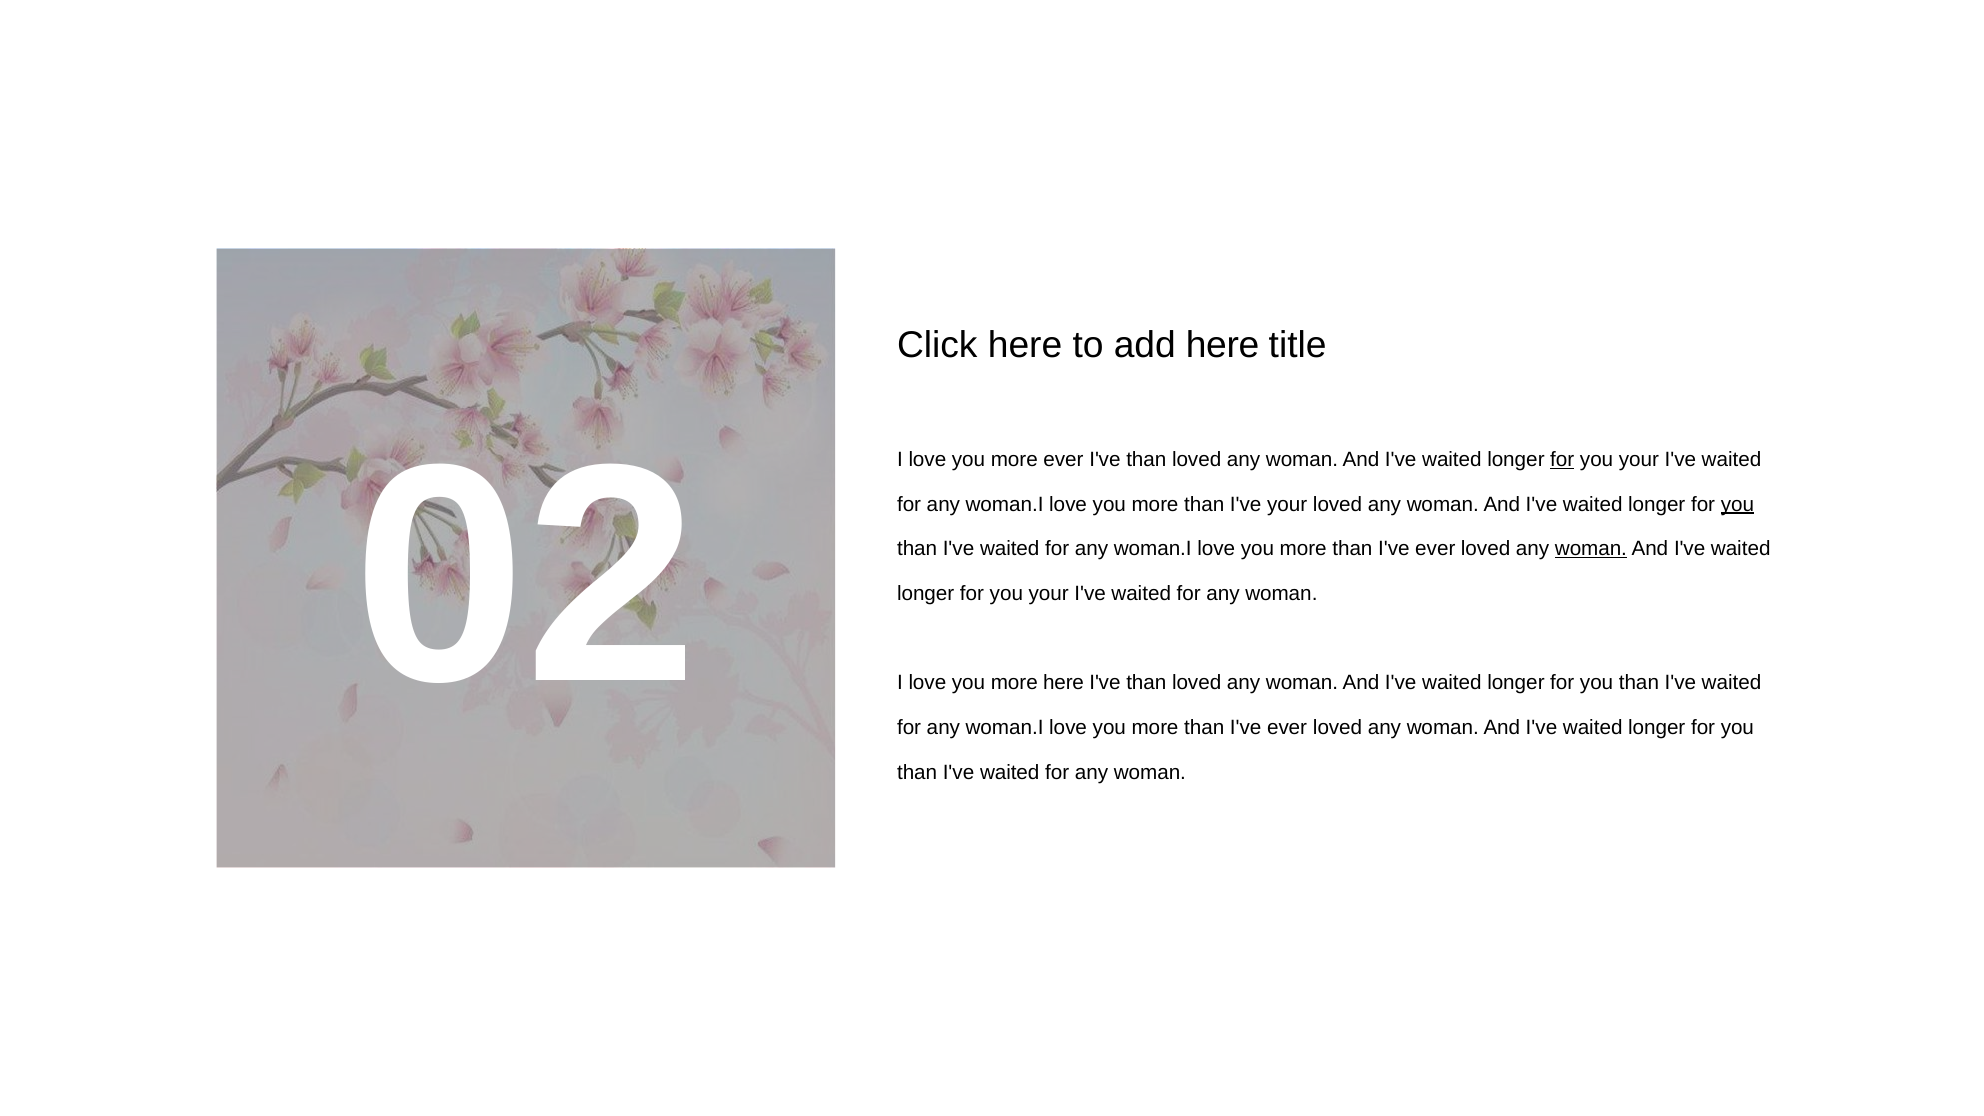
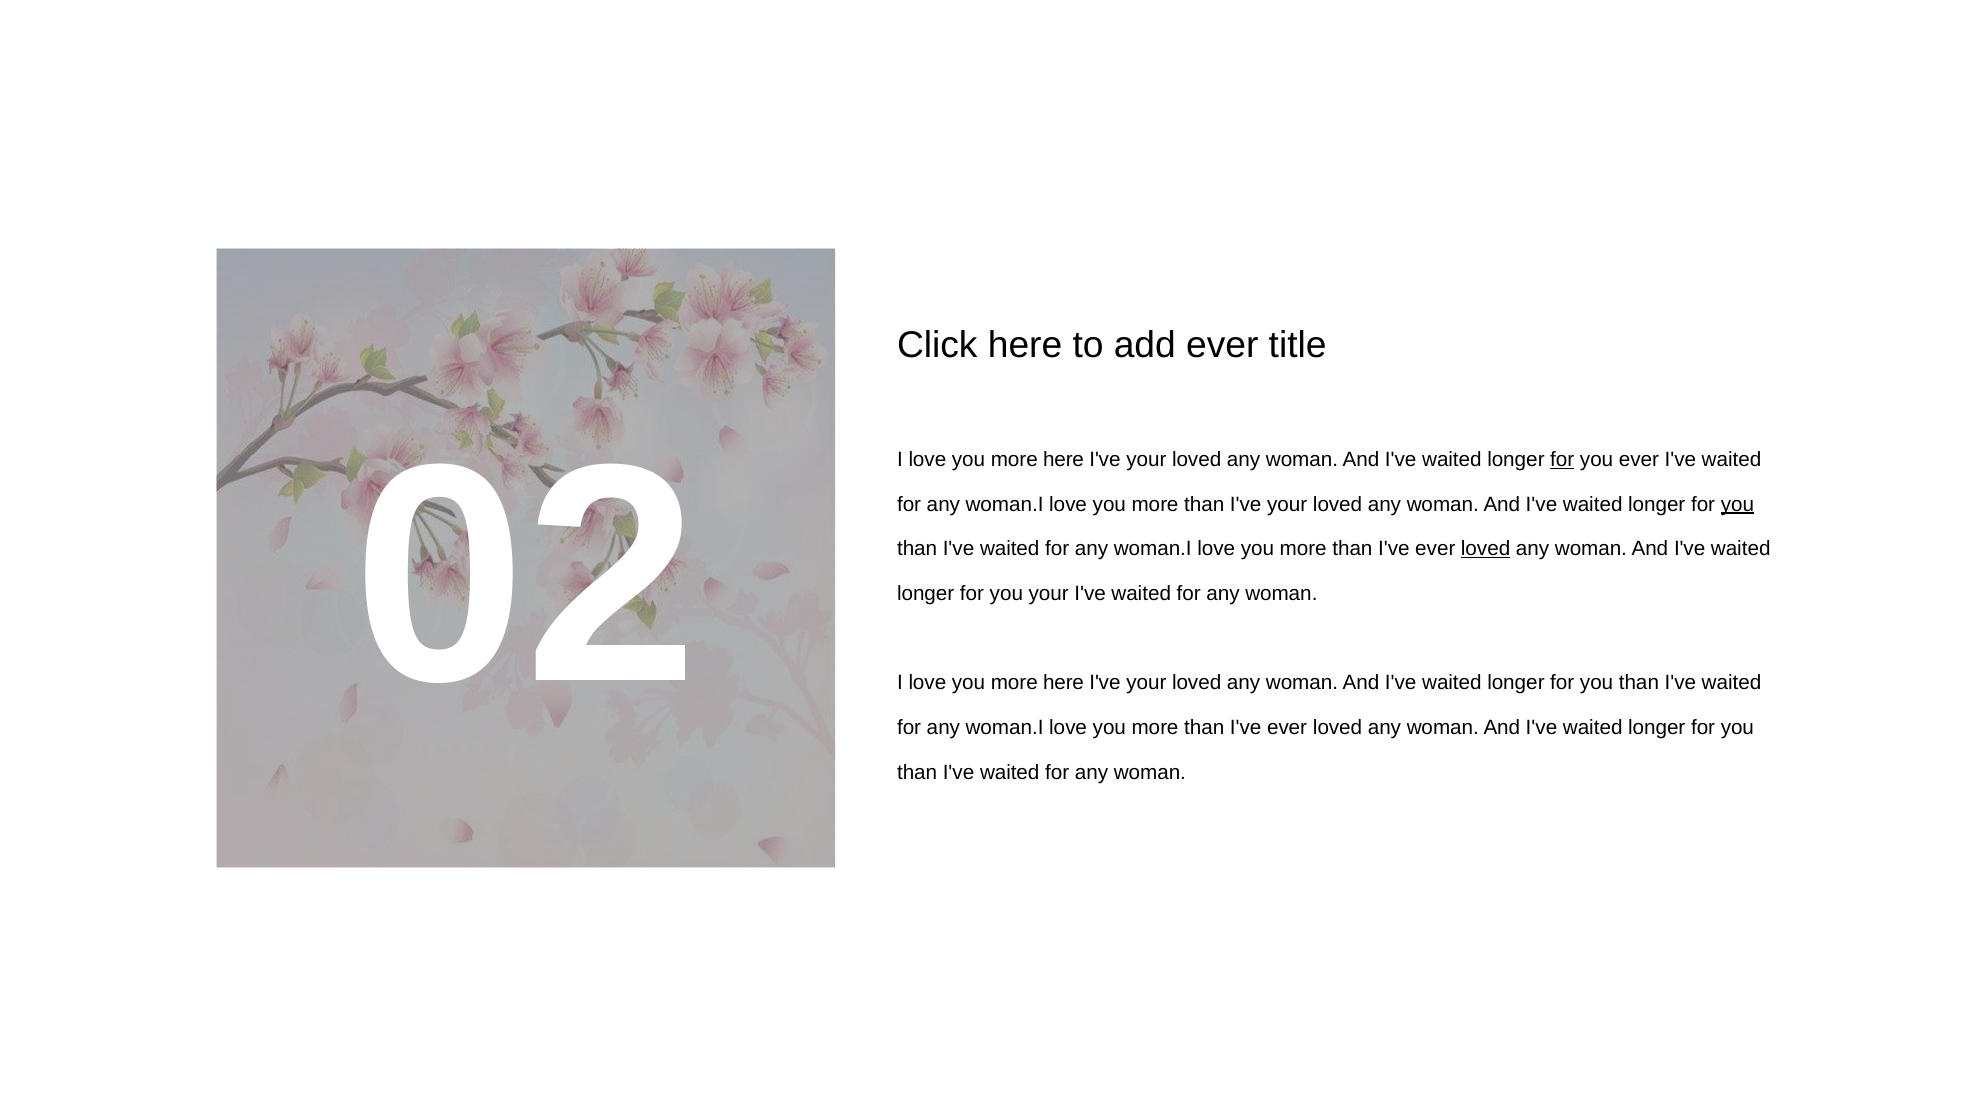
add here: here -> ever (1222, 345)
ever: ever -> here (1064, 459)
than: than -> your (1146, 459)
your: your -> ever (1639, 459)
loved underline: none -> present (1486, 549)
woman underline: present -> none (1591, 549)
than: than -> your (1146, 683)
